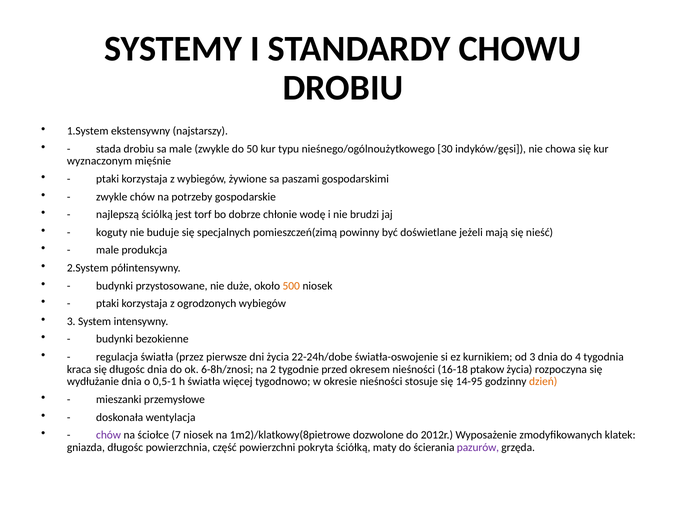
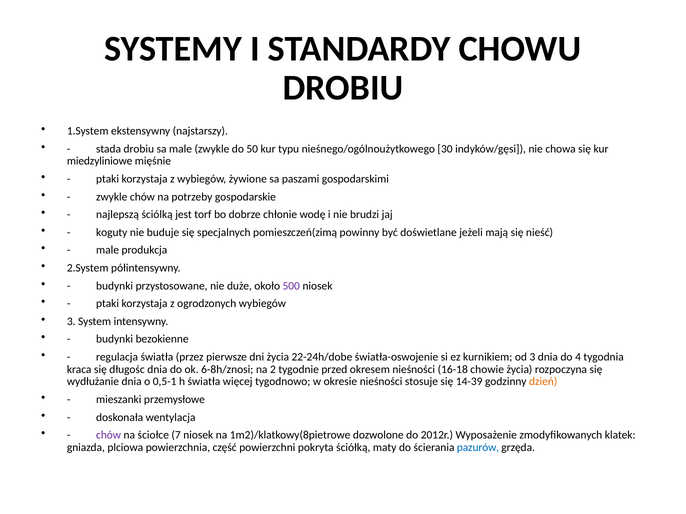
wyznaczonym: wyznaczonym -> miedzyliniowe (100, 161)
500 colour: orange -> purple (291, 286)
ptakow: ptakow -> chowie (487, 370)
14-95: 14-95 -> 14-39 (469, 382)
gniazda długośc: długośc -> plciowa (125, 448)
pazurów colour: purple -> blue (478, 448)
